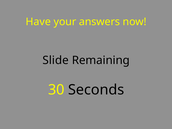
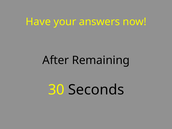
Slide: Slide -> After (56, 60)
